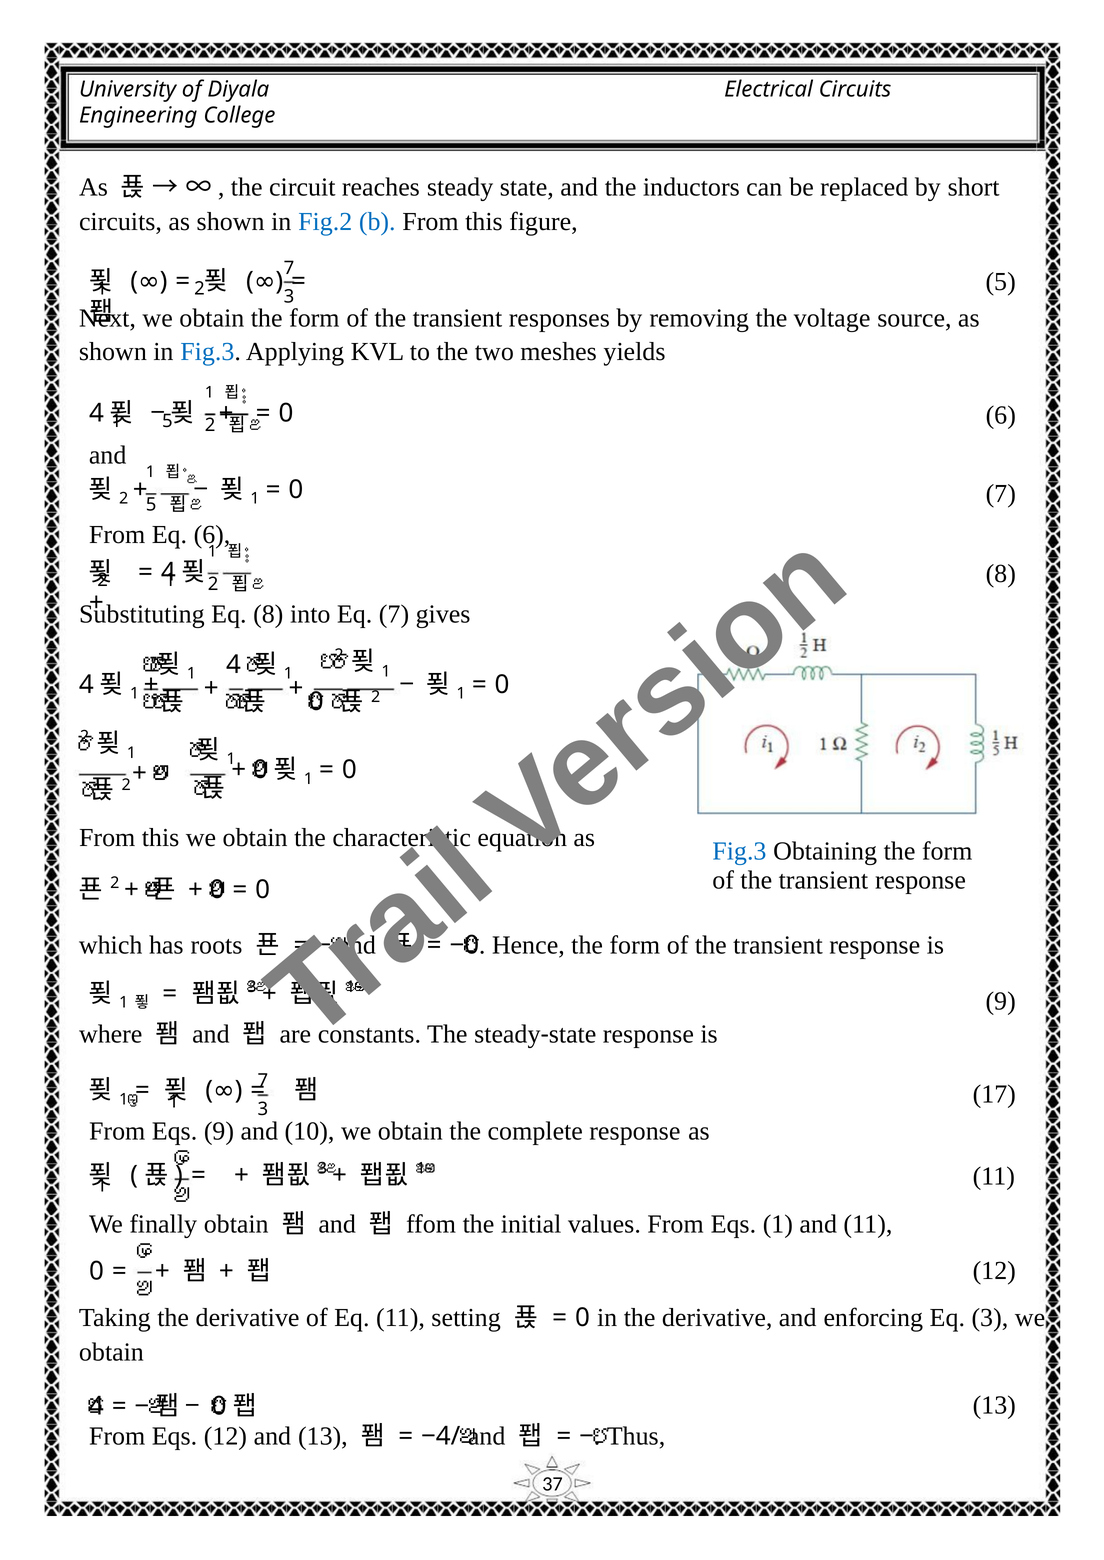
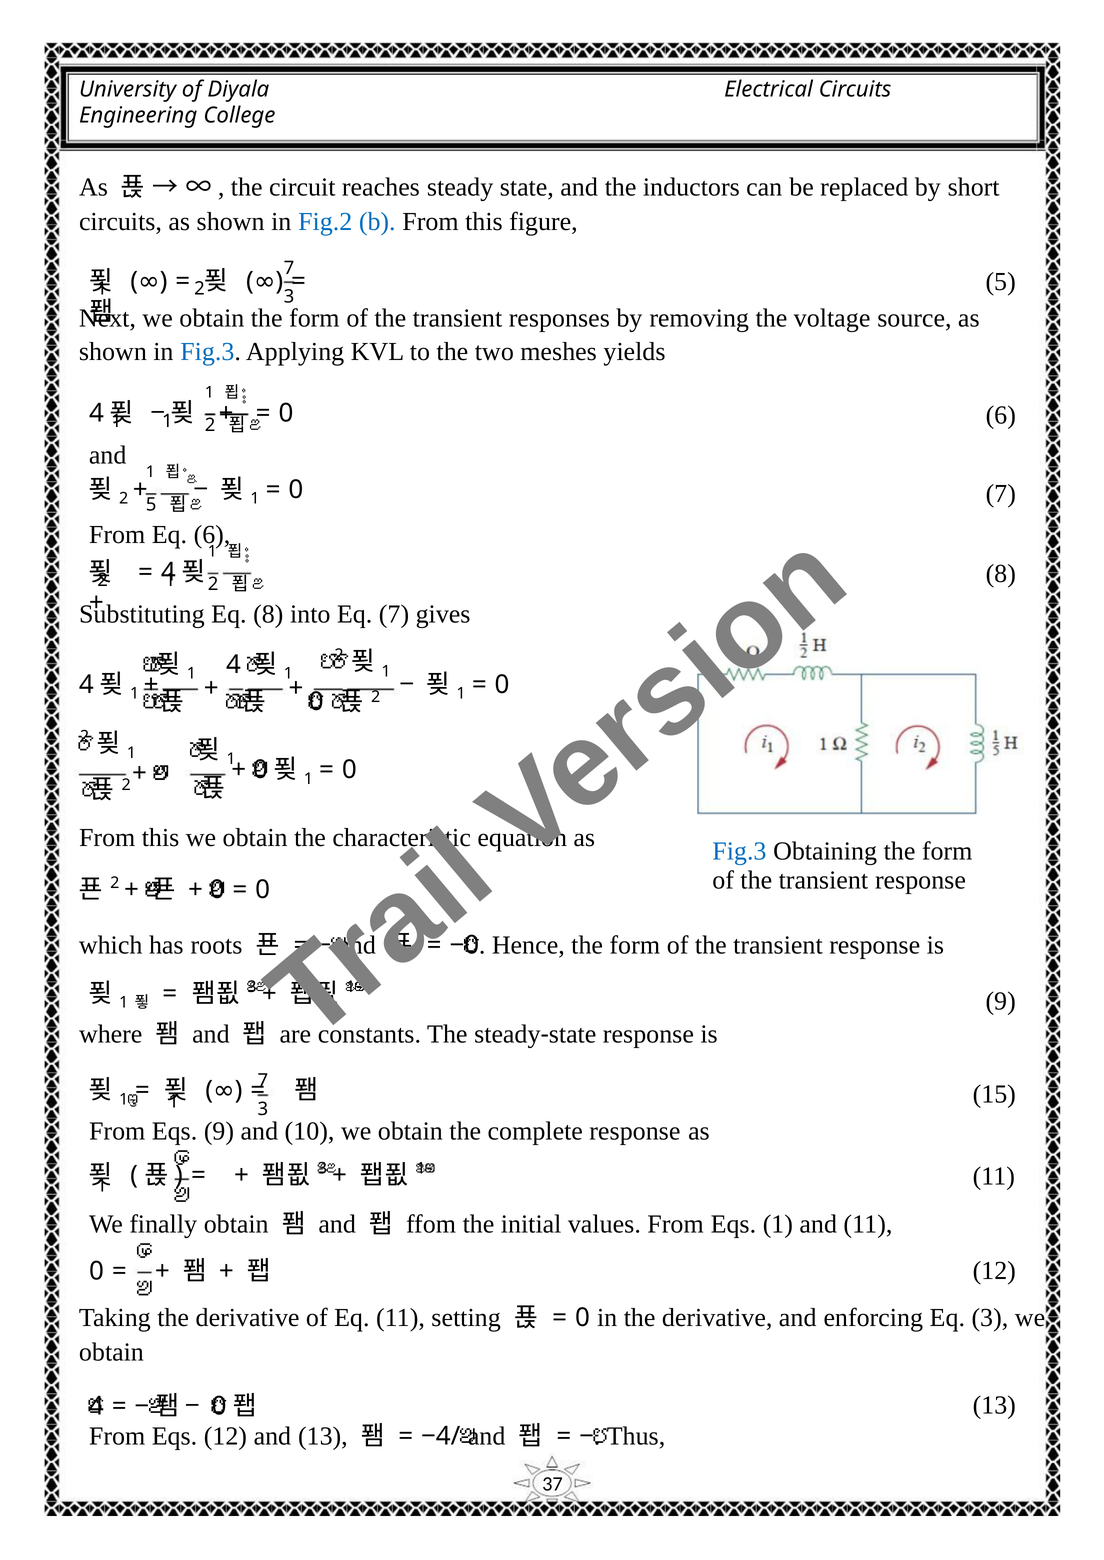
5: 5 -> 1 (167, 421)
17: 17 -> 15 (994, 1094)
